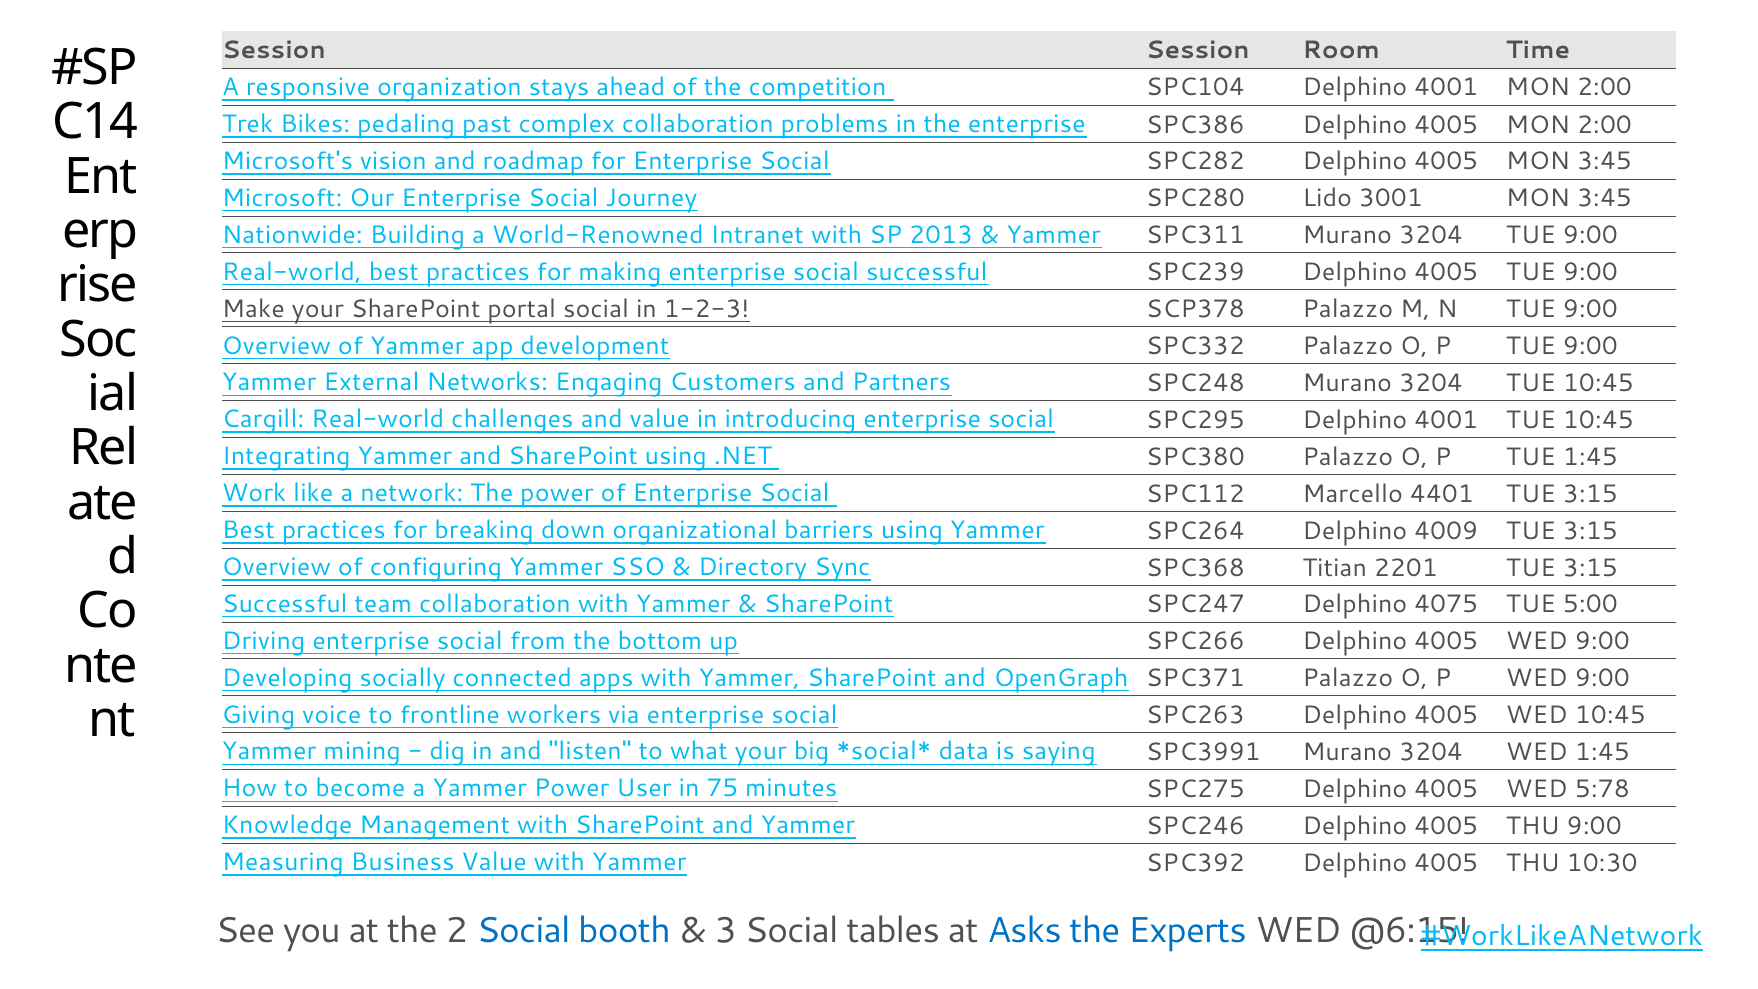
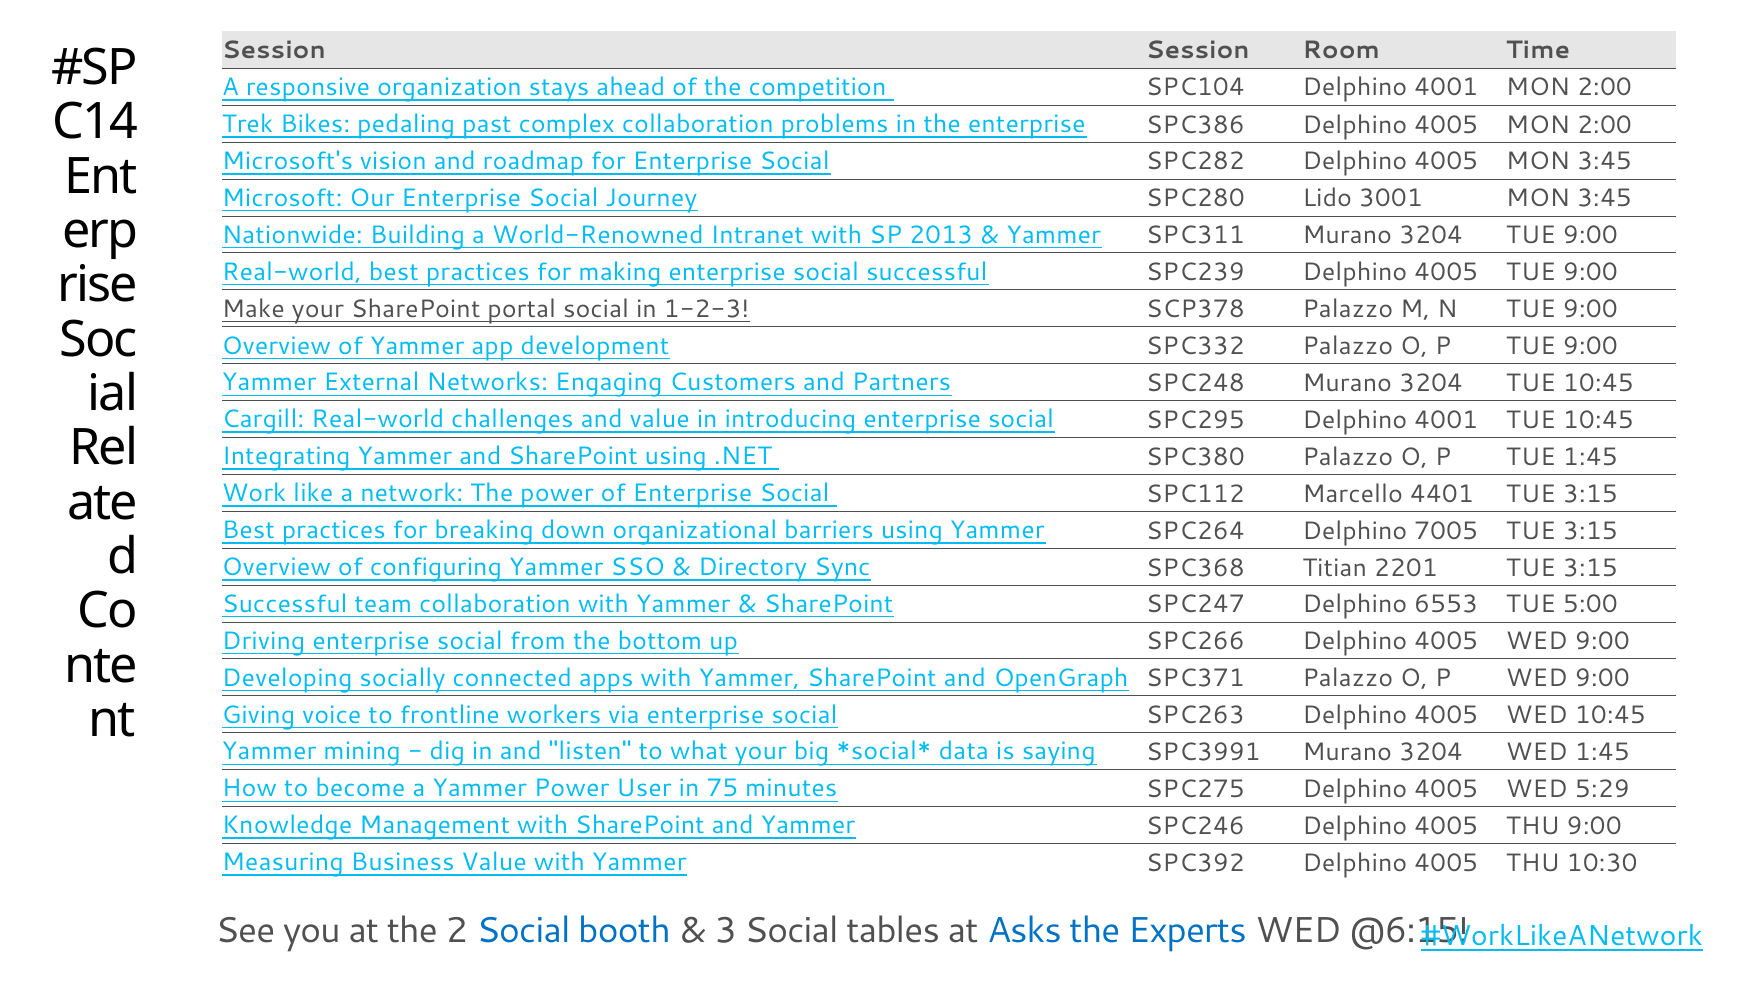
4009: 4009 -> 7005 (1446, 531)
4075: 4075 -> 6553 (1446, 604)
5:78: 5:78 -> 5:29 (1602, 789)
